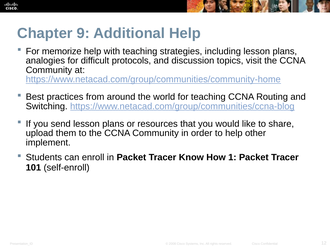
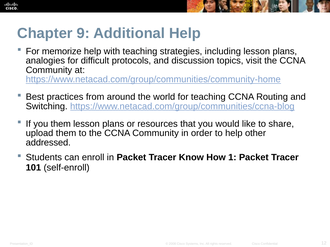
you send: send -> them (61, 124)
implement: implement -> addressed (48, 143)
